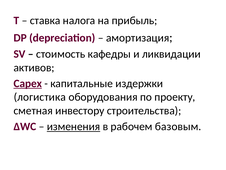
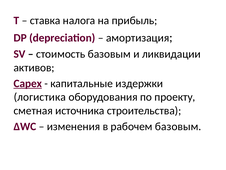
стоимость кафедры: кафедры -> базовым (109, 54)
инвестору: инвестору -> источника (80, 110)
изменения underline: present -> none (73, 126)
